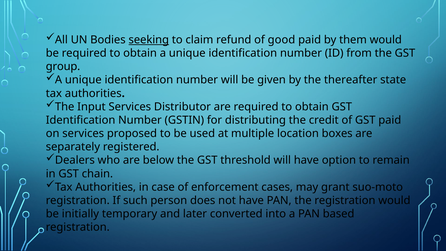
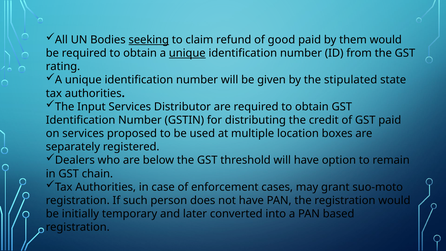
unique underline: none -> present (187, 53)
group: group -> rating (63, 67)
thereafter: thereafter -> stipulated (351, 80)
